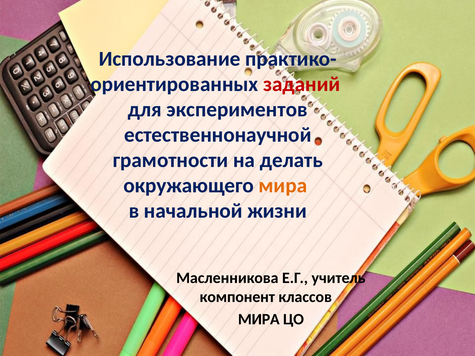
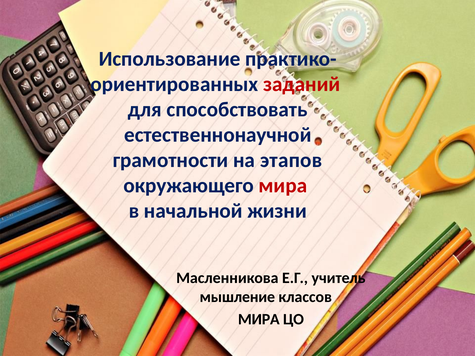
экспериментов: экспериментов -> способствовать (237, 110)
делать: делать -> этапов (291, 160)
мира colour: orange -> red (283, 186)
компонент: компонент -> мышление (237, 297)
